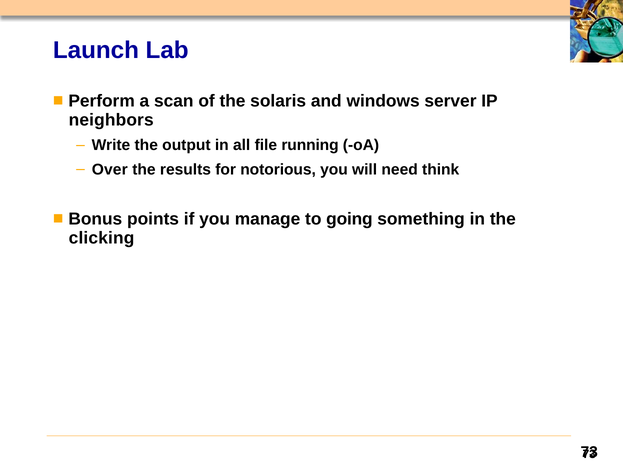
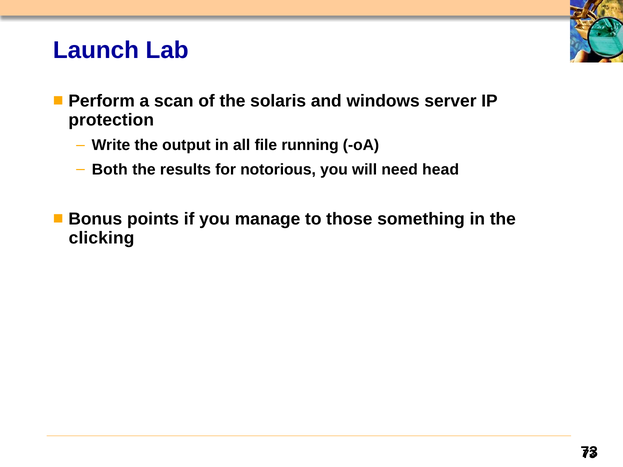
neighbors: neighbors -> protection (111, 120)
Over: Over -> Both (110, 170)
think: think -> head (441, 170)
going: going -> those (349, 219)
